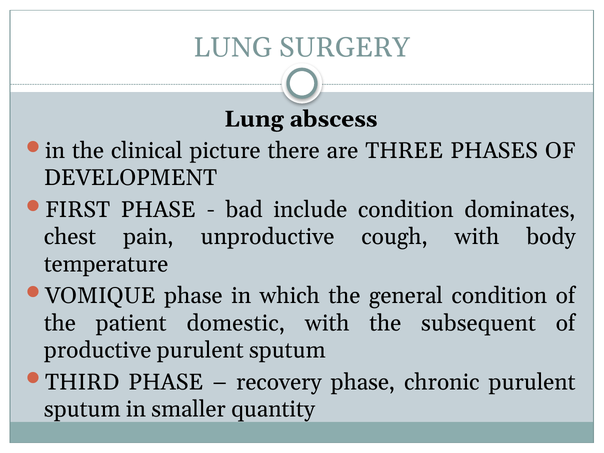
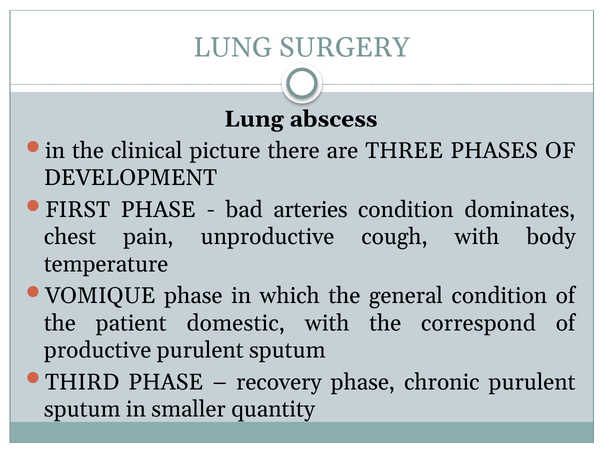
include: include -> arteries (311, 210)
subsequent: subsequent -> correspond (478, 323)
